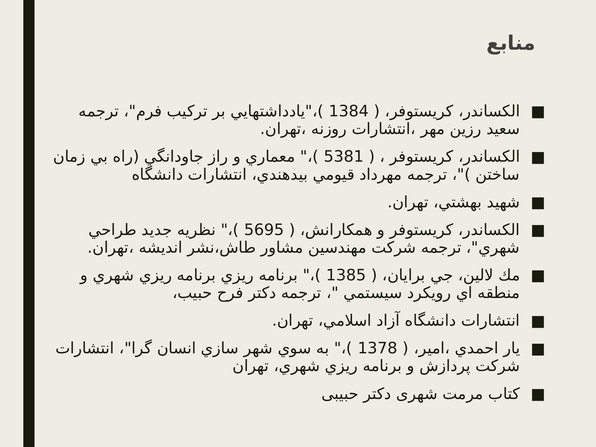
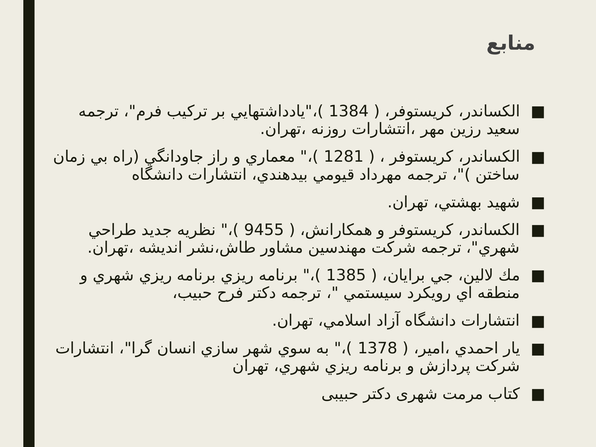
5381: 5381 -> 1281 (344, 157)
5695: 5695 -> 9455 (264, 230)
